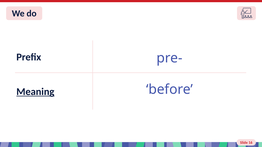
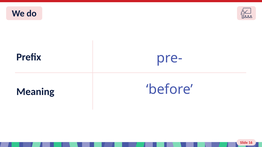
Meaning underline: present -> none (35, 92)
